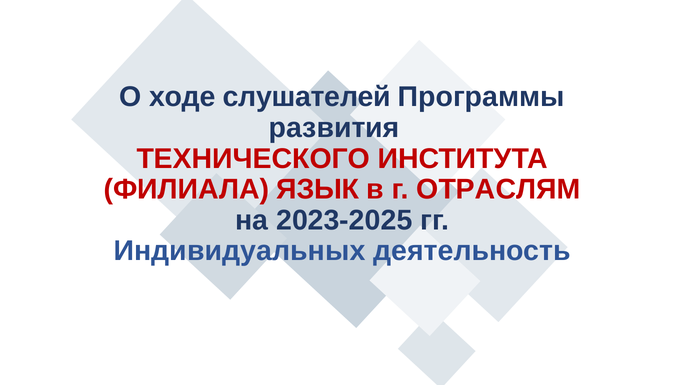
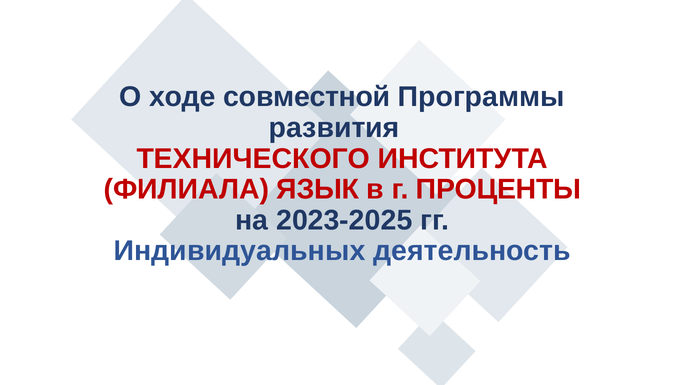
слушателей: слушателей -> совместной (307, 97)
ОТРАСЛЯМ: ОТРАСЛЯМ -> ПРОЦЕНТЫ (499, 189)
